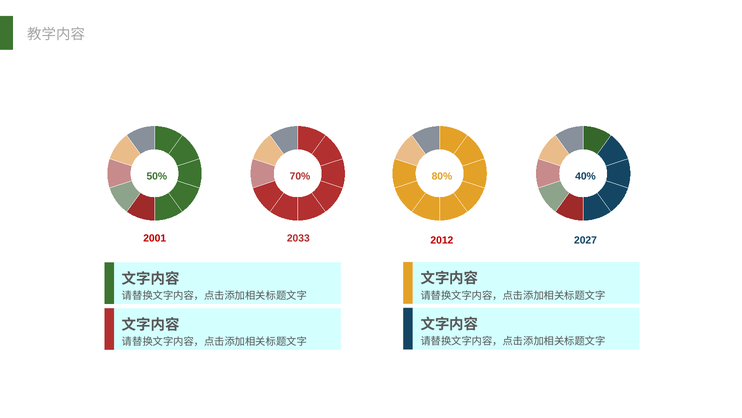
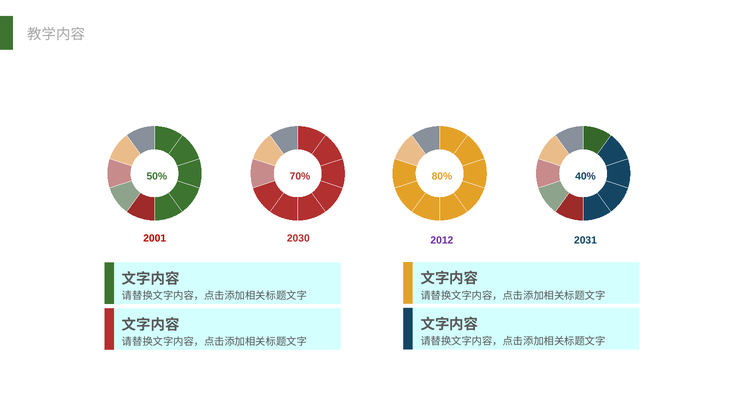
2033: 2033 -> 2030 (298, 238)
2012 colour: red -> purple (442, 240)
2027: 2027 -> 2031 (586, 240)
